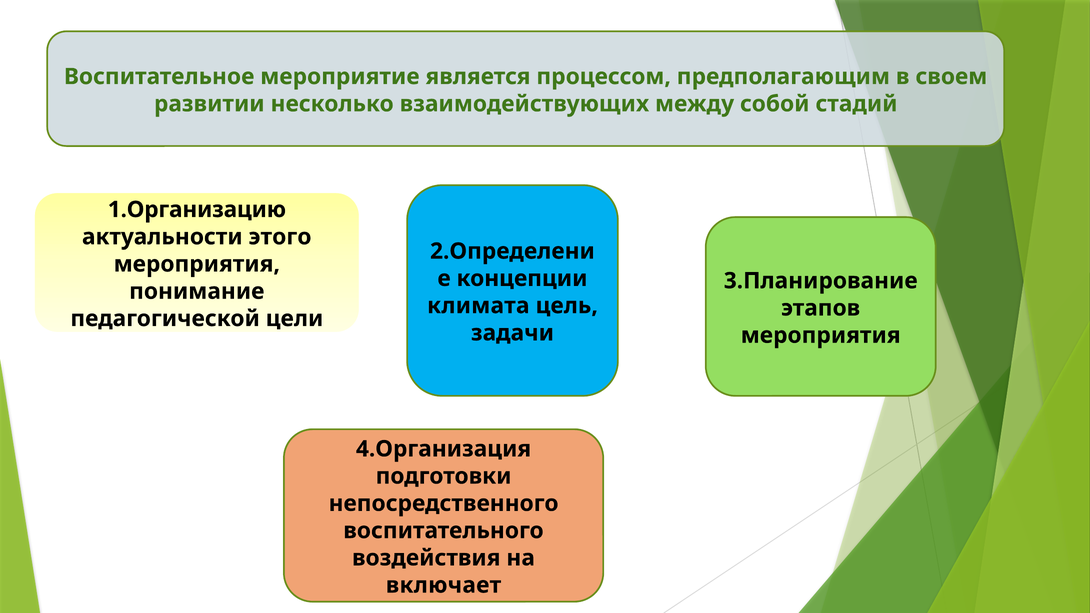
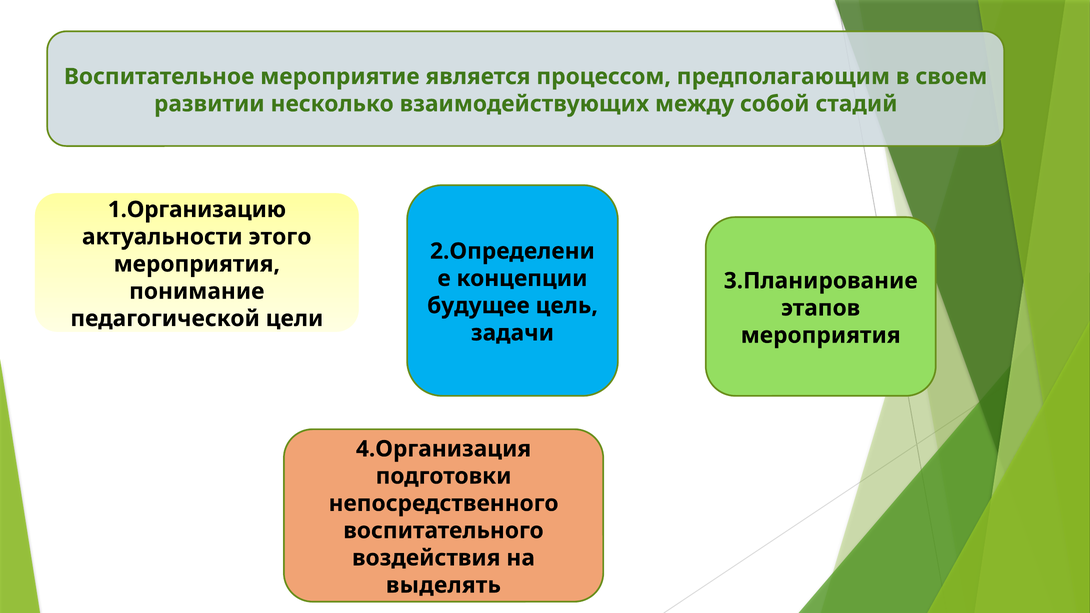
климата: климата -> будущее (478, 306)
включает: включает -> выделять (443, 585)
